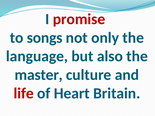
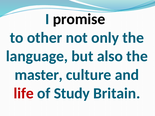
promise colour: red -> black (79, 19)
songs: songs -> other (45, 38)
Heart: Heart -> Study (72, 94)
